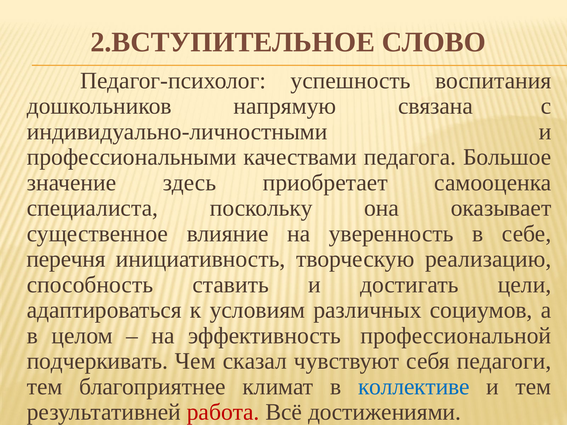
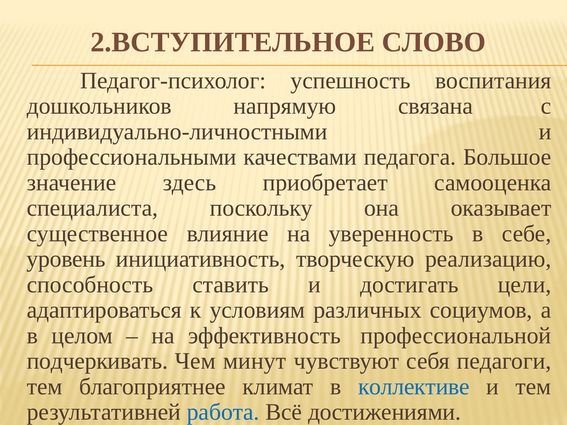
перечня: перечня -> уровень (66, 259)
сказал: сказал -> минут (255, 361)
работа colour: red -> blue (223, 412)
